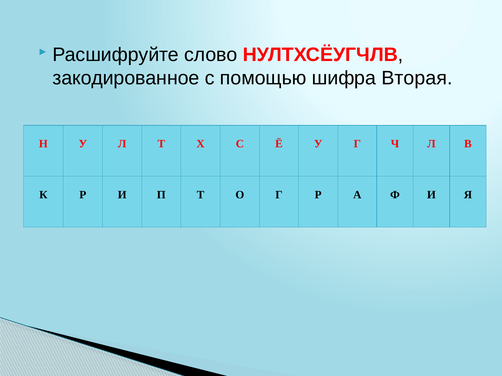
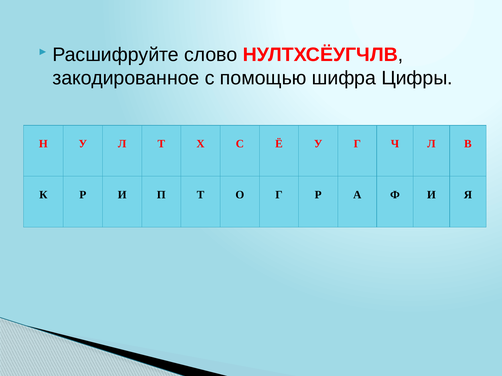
Вторая: Вторая -> Цифры (417, 78)
